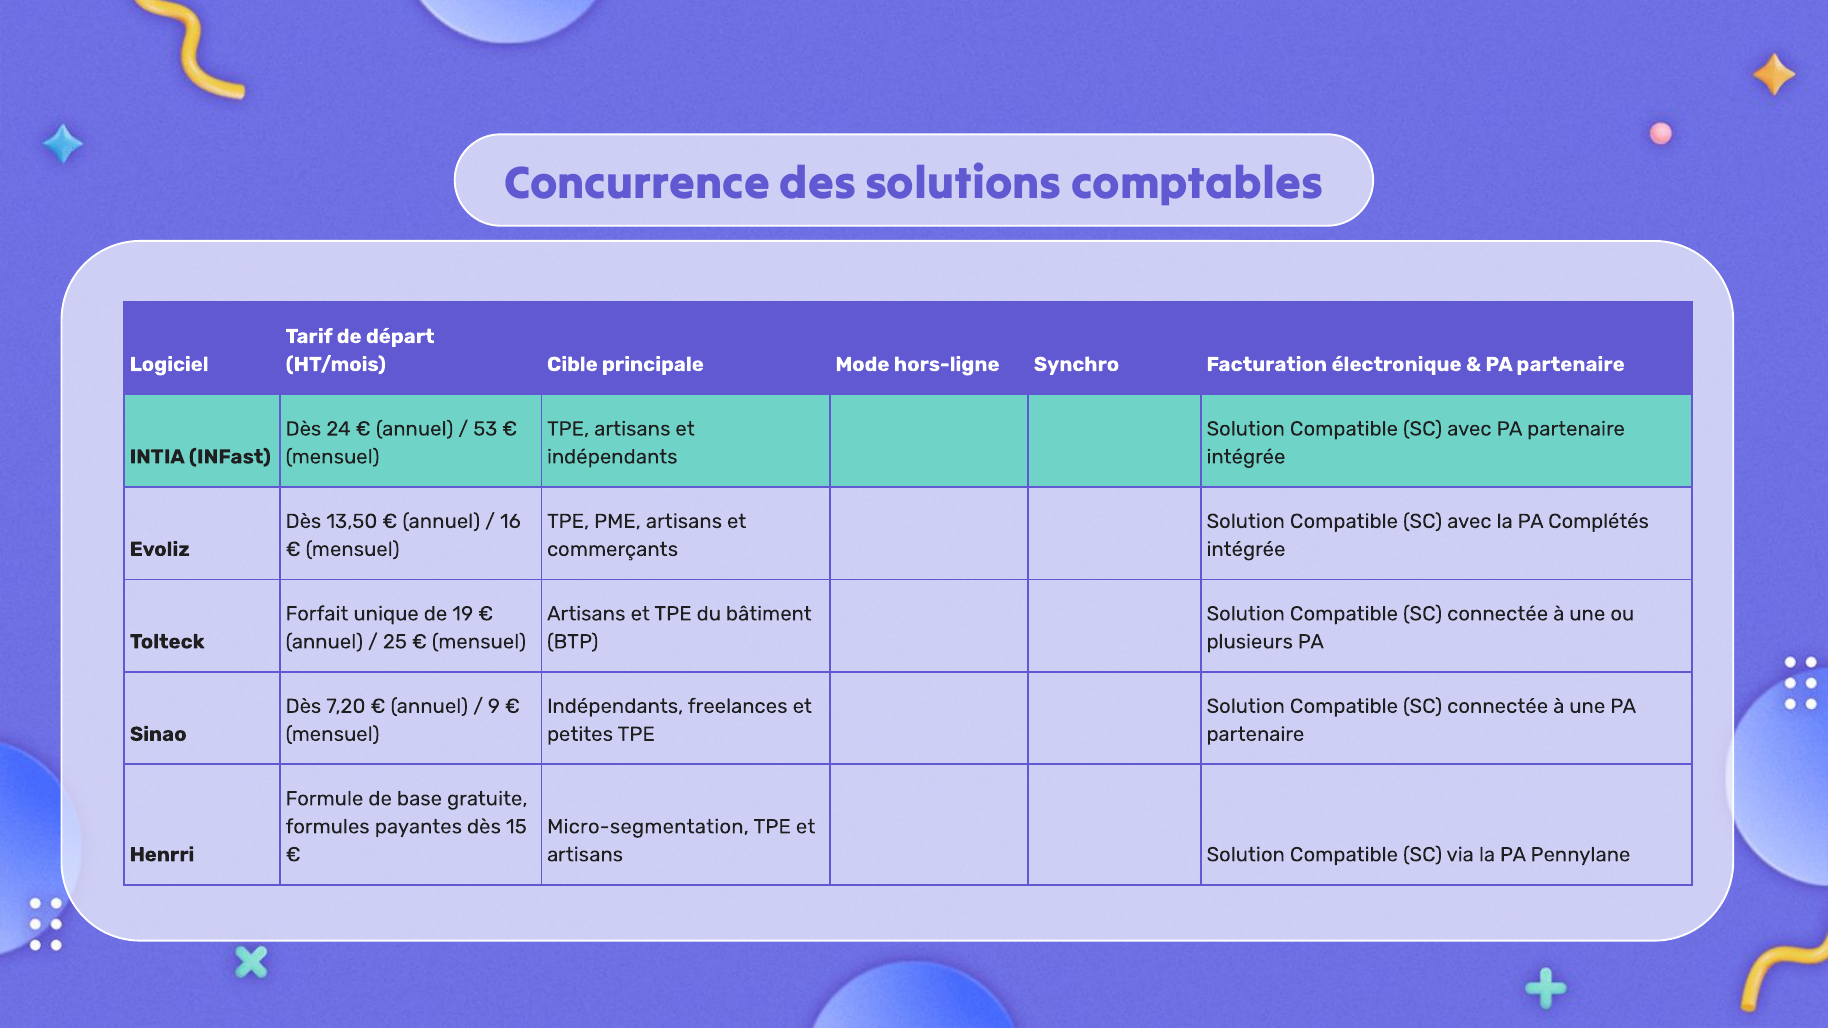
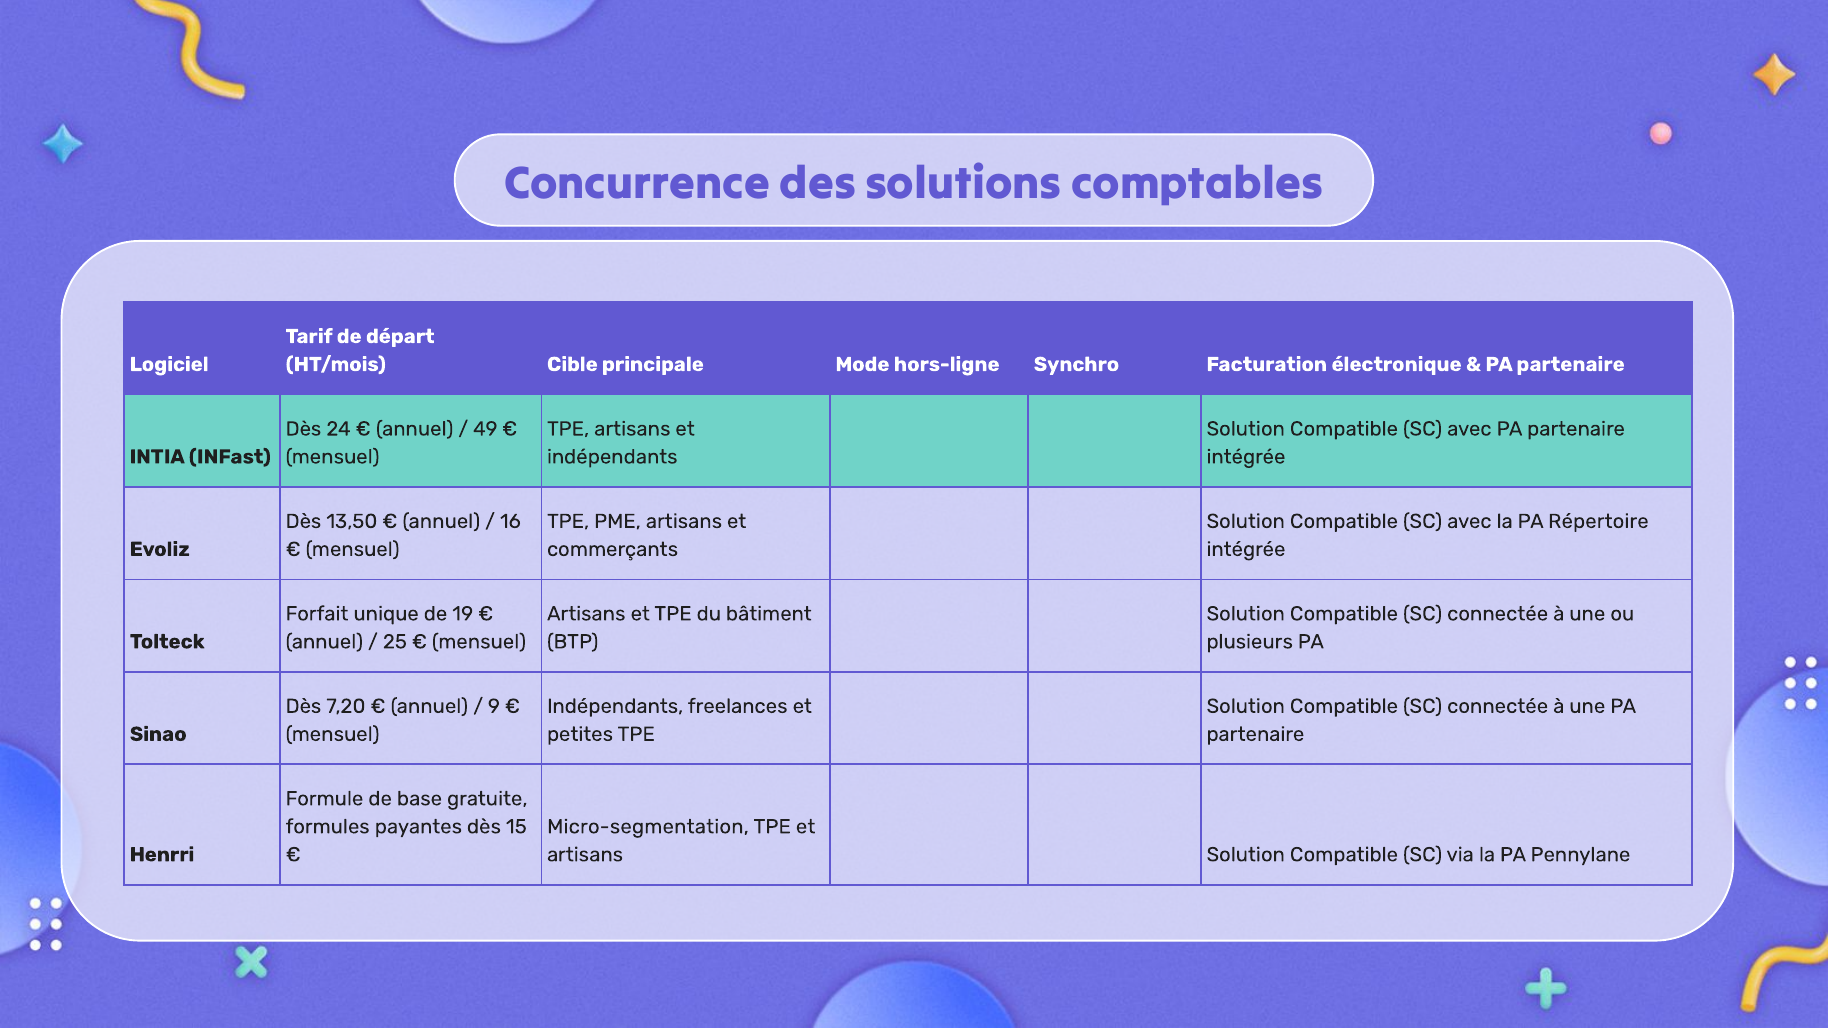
53: 53 -> 49 (485, 429)
Complétés: Complétés -> Répertoire (1598, 521)
